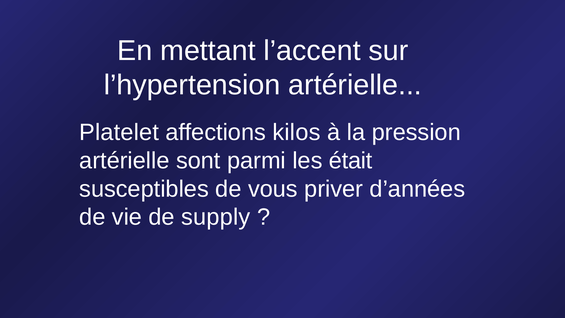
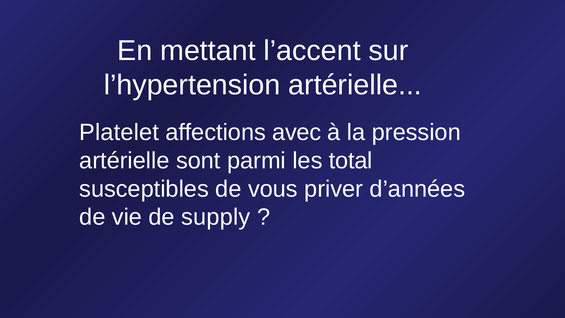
kilos: kilos -> avec (297, 132)
était: était -> total (351, 161)
